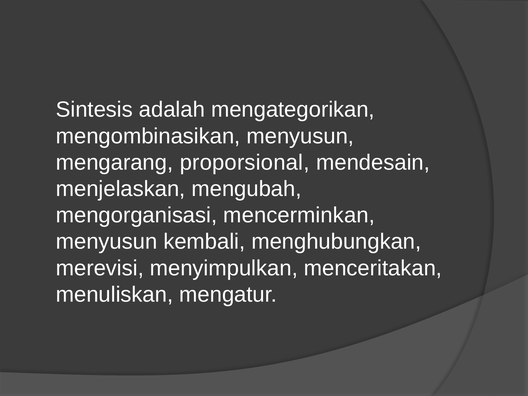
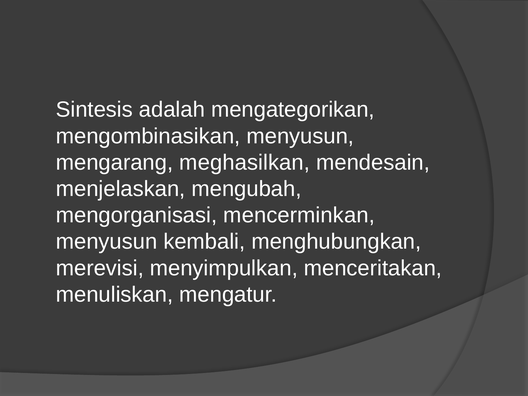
proporsional: proporsional -> meghasilkan (245, 163)
